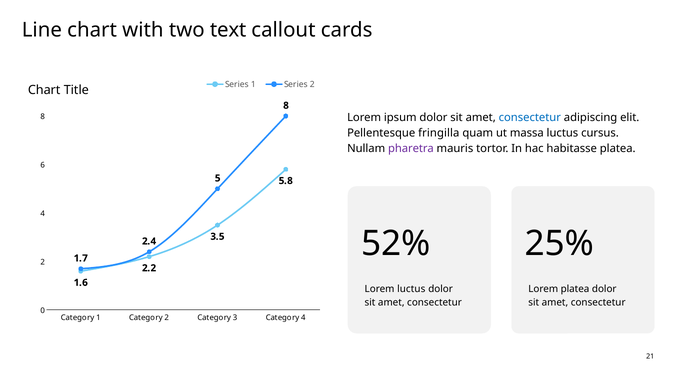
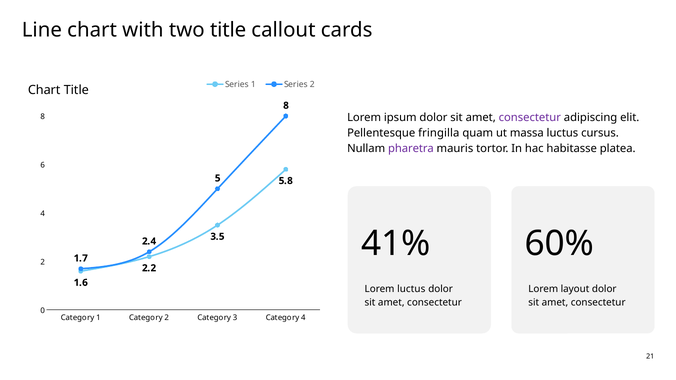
two text: text -> title (228, 30)
consectetur colour: blue -> purple (530, 118)
52%: 52% -> 41% (396, 244)
25%: 25% -> 60% (559, 244)
Lorem platea: platea -> layout (575, 289)
